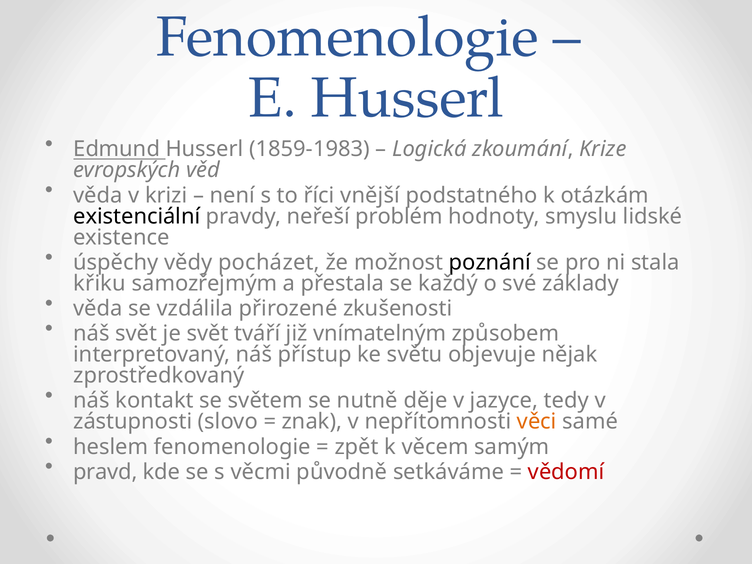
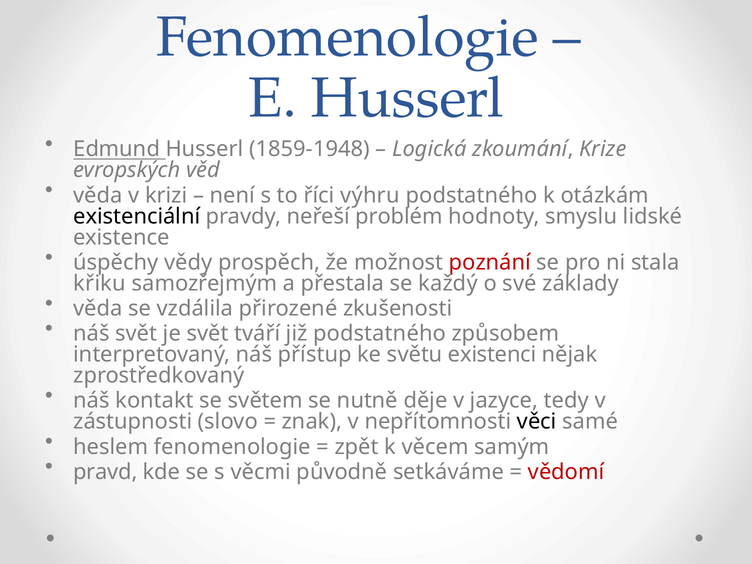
1859-1983: 1859-1983 -> 1859-1948 (310, 149)
vnější: vnější -> výhru (370, 195)
pocházet: pocházet -> prospěch (269, 262)
poznání colour: black -> red (490, 262)
již vnímatelným: vnímatelným -> podstatného (380, 334)
objevuje: objevuje -> existenci (492, 355)
věci colour: orange -> black (537, 422)
